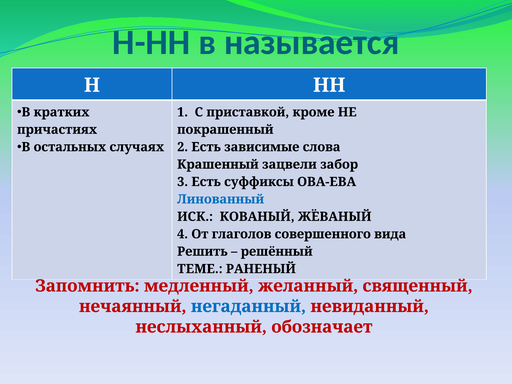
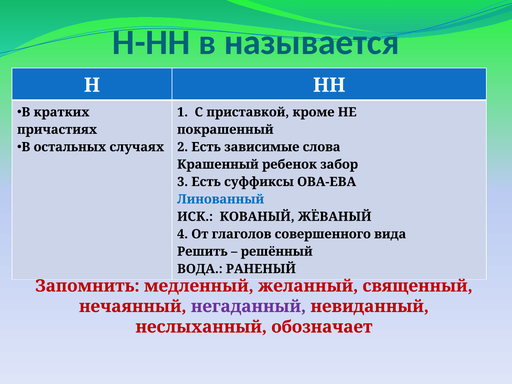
зацвели: зацвели -> ребенок (289, 164)
ТЕМЕ: ТЕМЕ -> ВОДА (200, 269)
негаданный colour: blue -> purple (248, 306)
